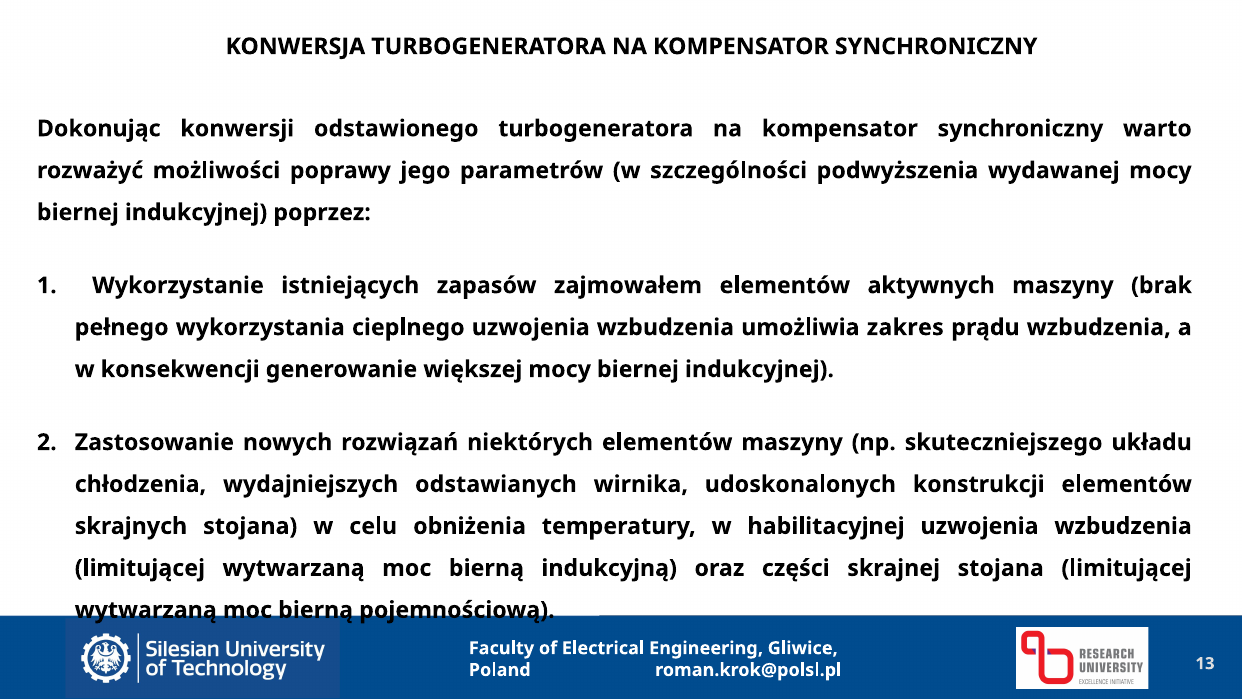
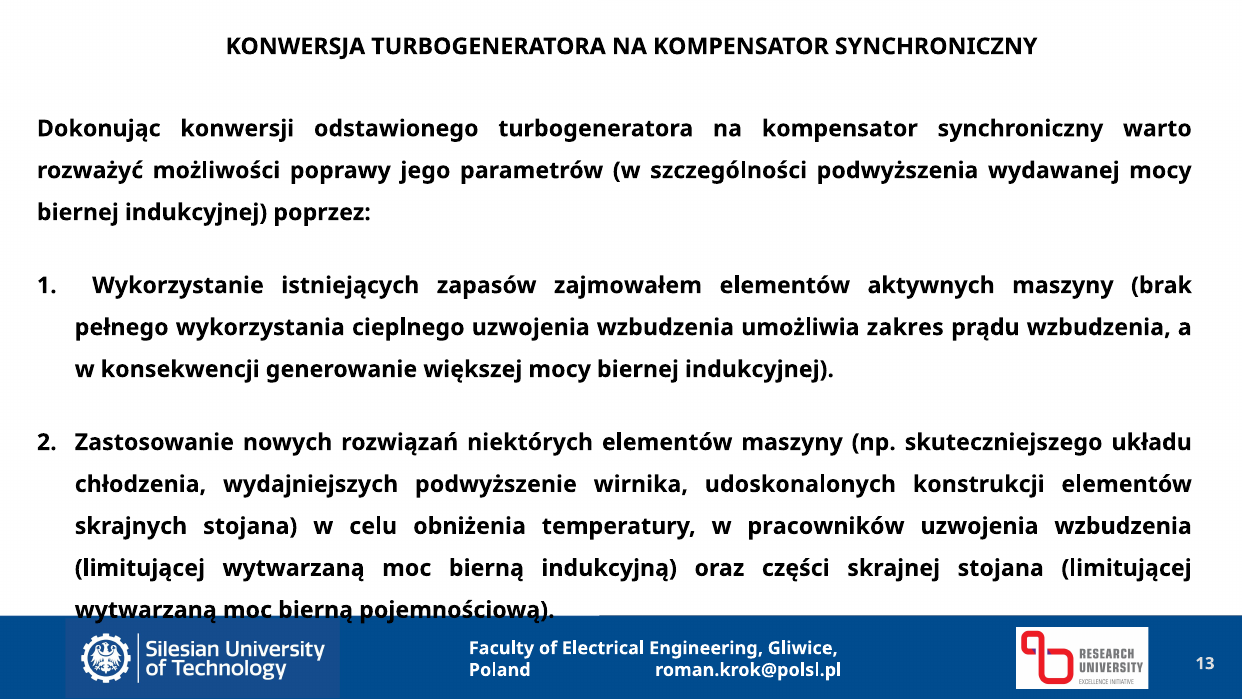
odstawianych: odstawianych -> podwyższenie (496, 484)
habilitacyjnej: habilitacyjnej -> pracowników (826, 526)
